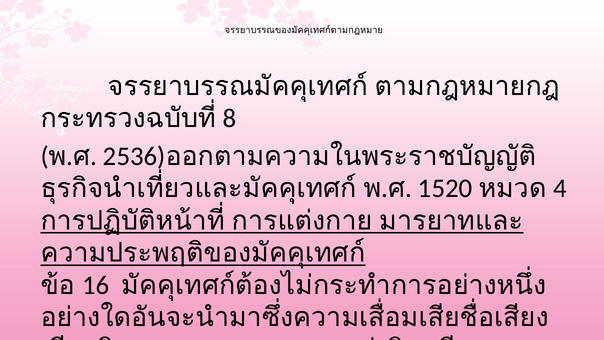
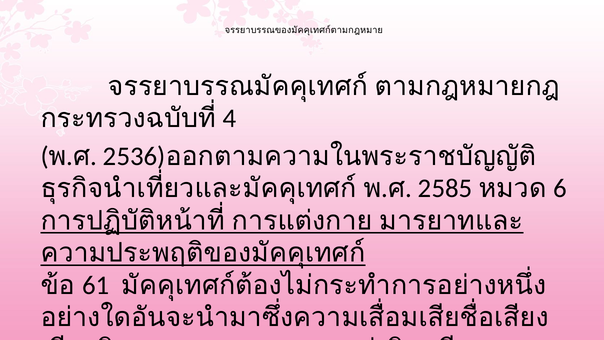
8: 8 -> 4 (230, 118)
1520: 1520 -> 2585 (445, 188)
4: 4 -> 6 (560, 188)
16: 16 -> 61 (96, 285)
